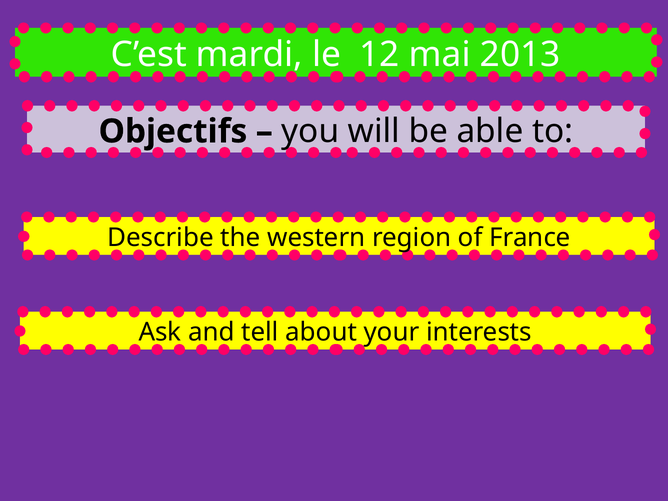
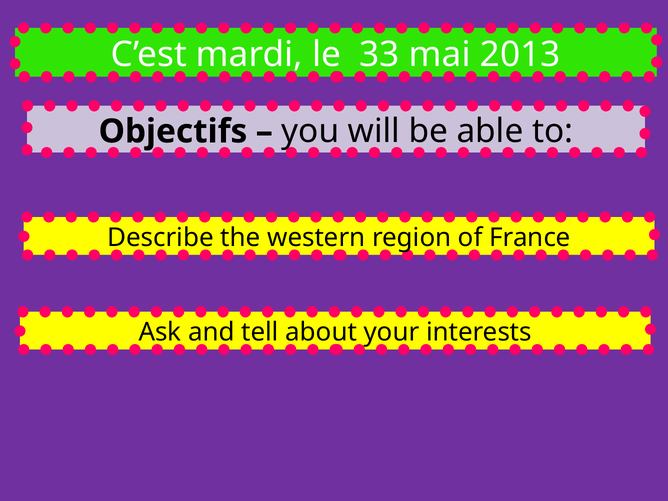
12: 12 -> 33 (379, 55)
